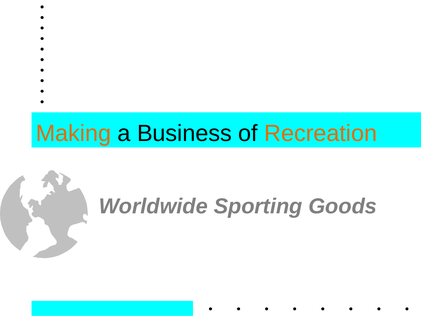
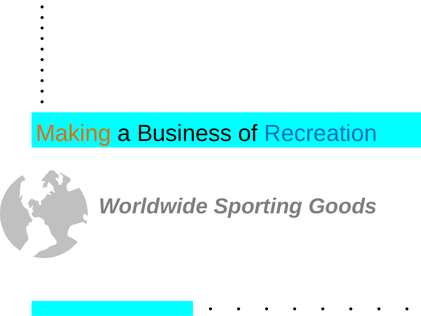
Recreation colour: orange -> blue (321, 133)
